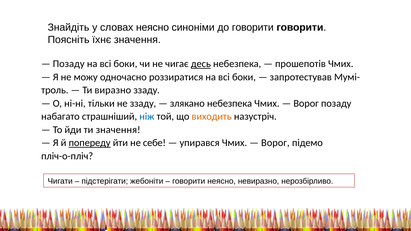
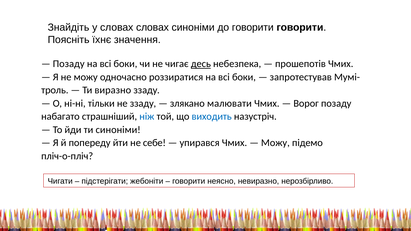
словах неясно: неясно -> словах (152, 27)
злякано небезпека: небезпека -> малювати (229, 103)
виходить colour: orange -> blue (212, 117)
ти значення: значення -> синоніми (118, 130)
попереду underline: present -> none (90, 143)
Ворог: Ворог -> Можу (275, 143)
